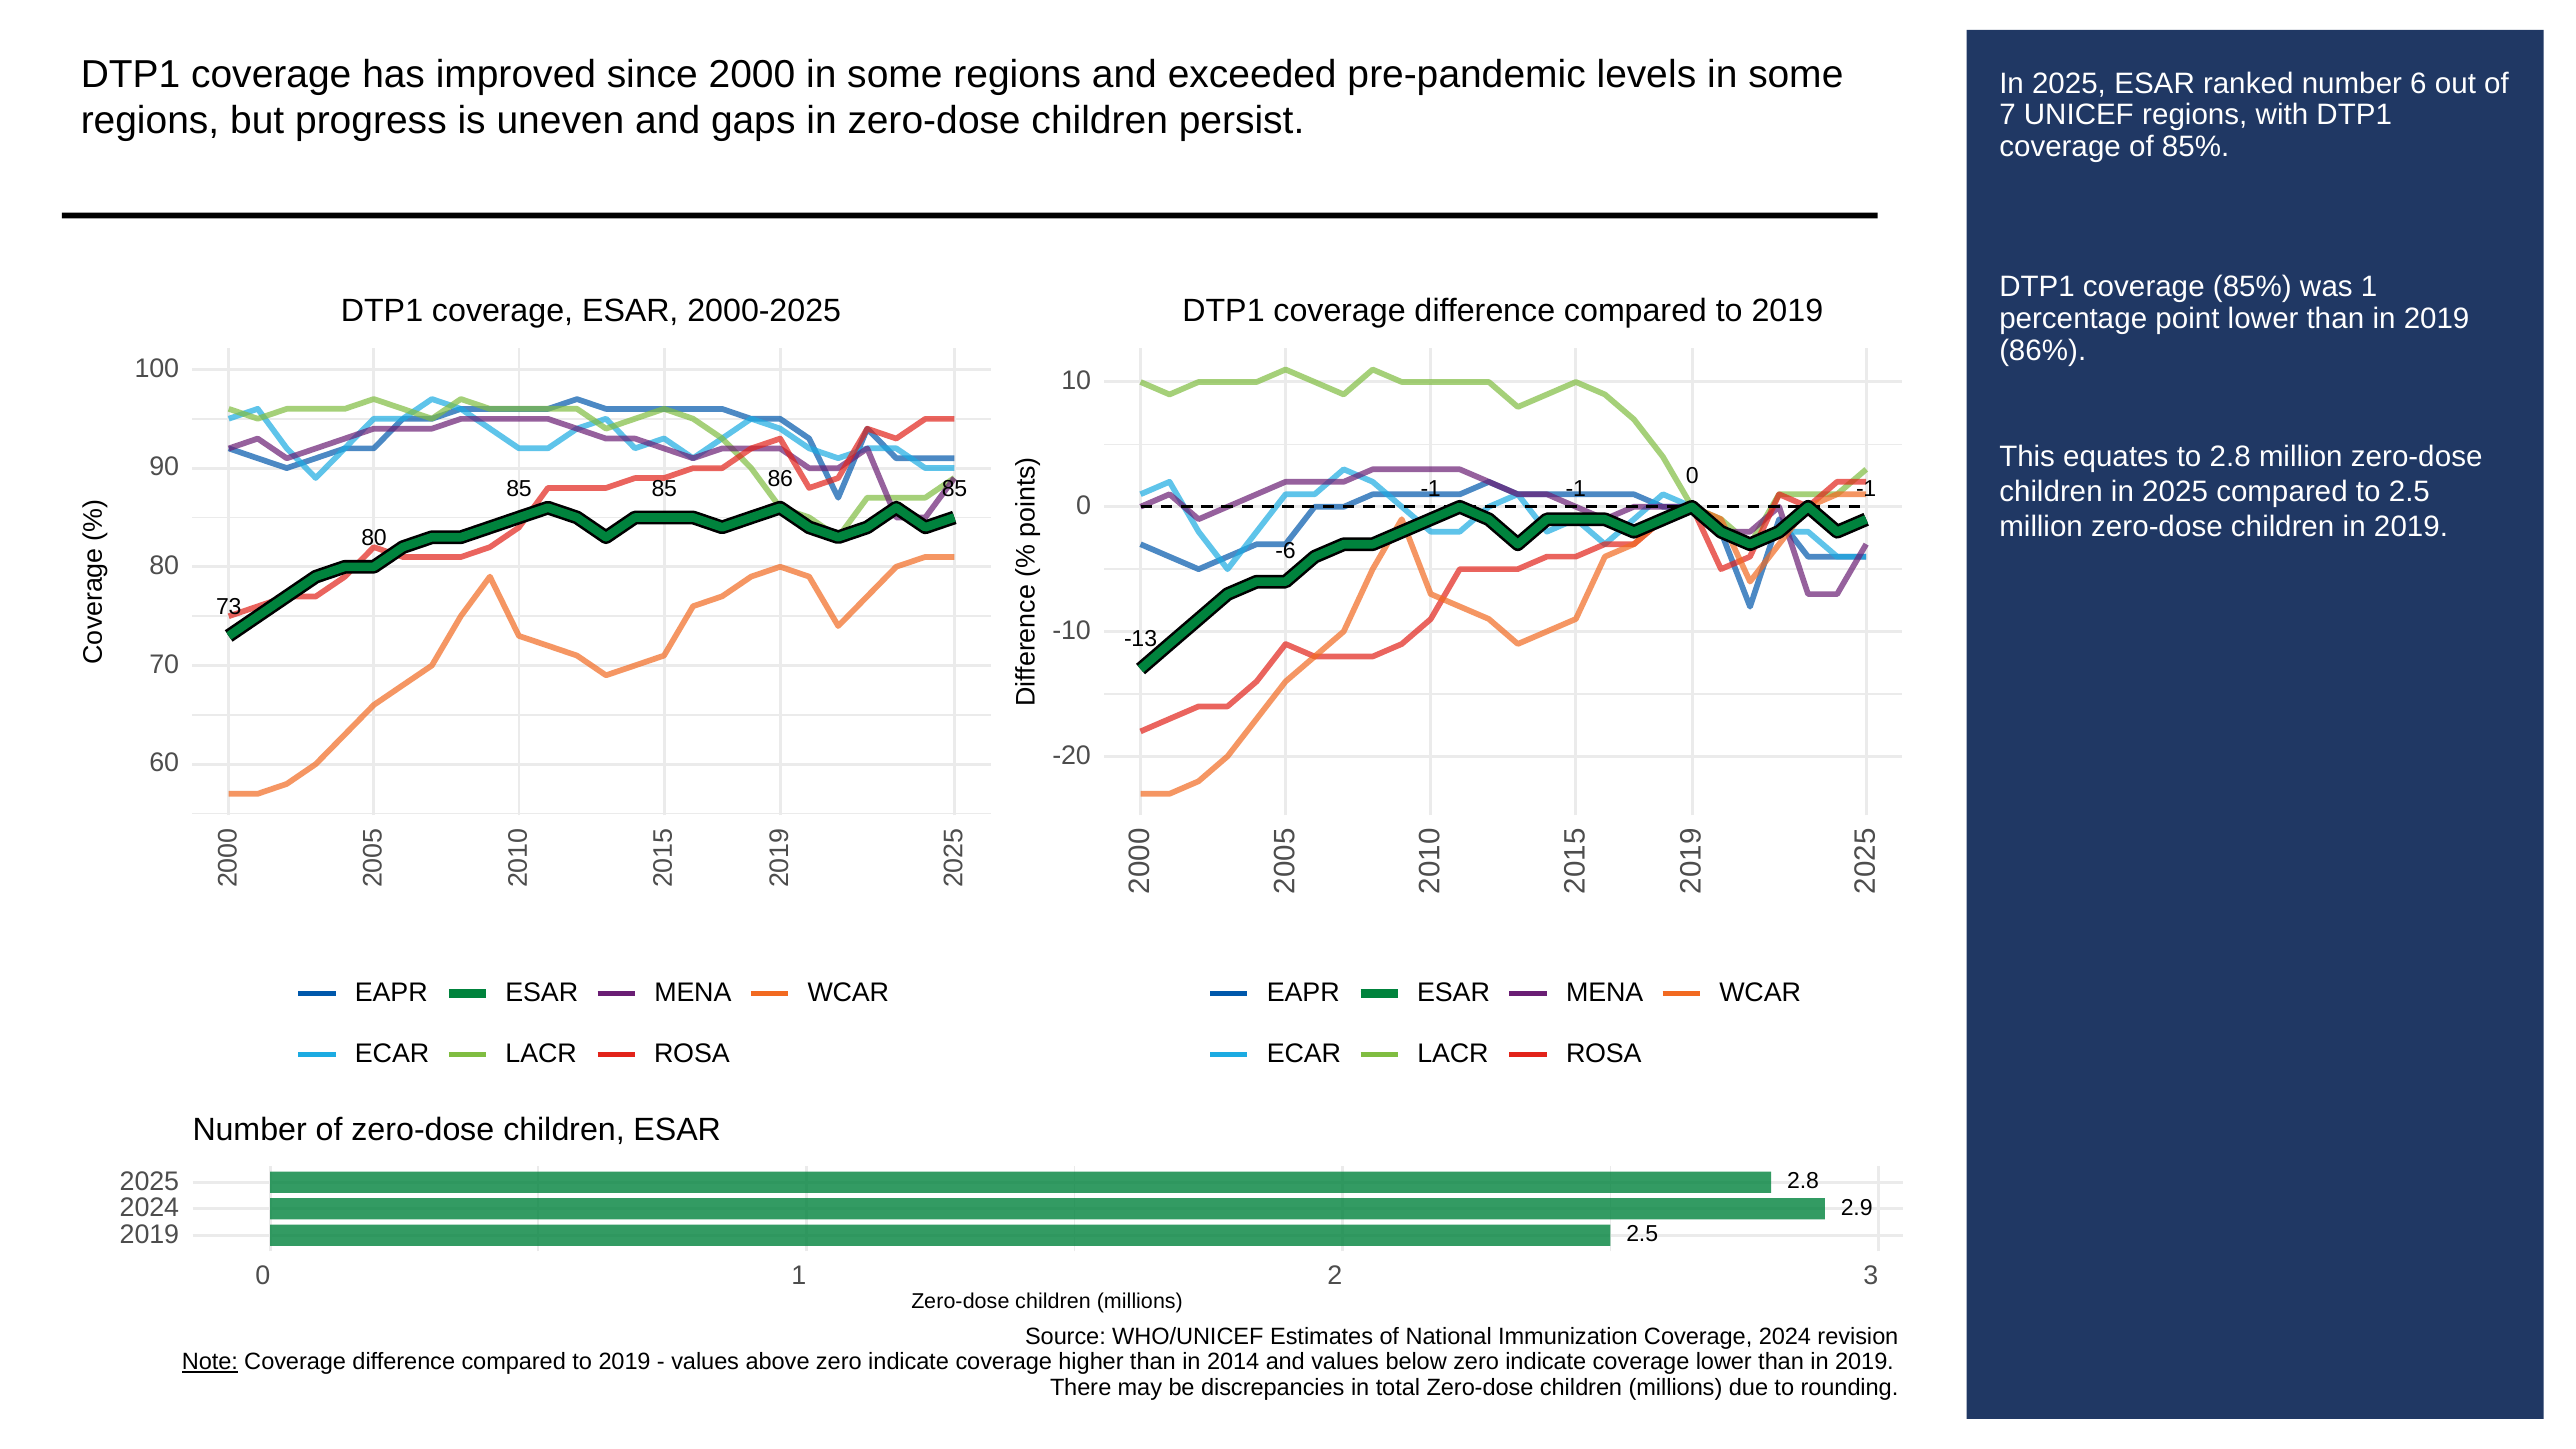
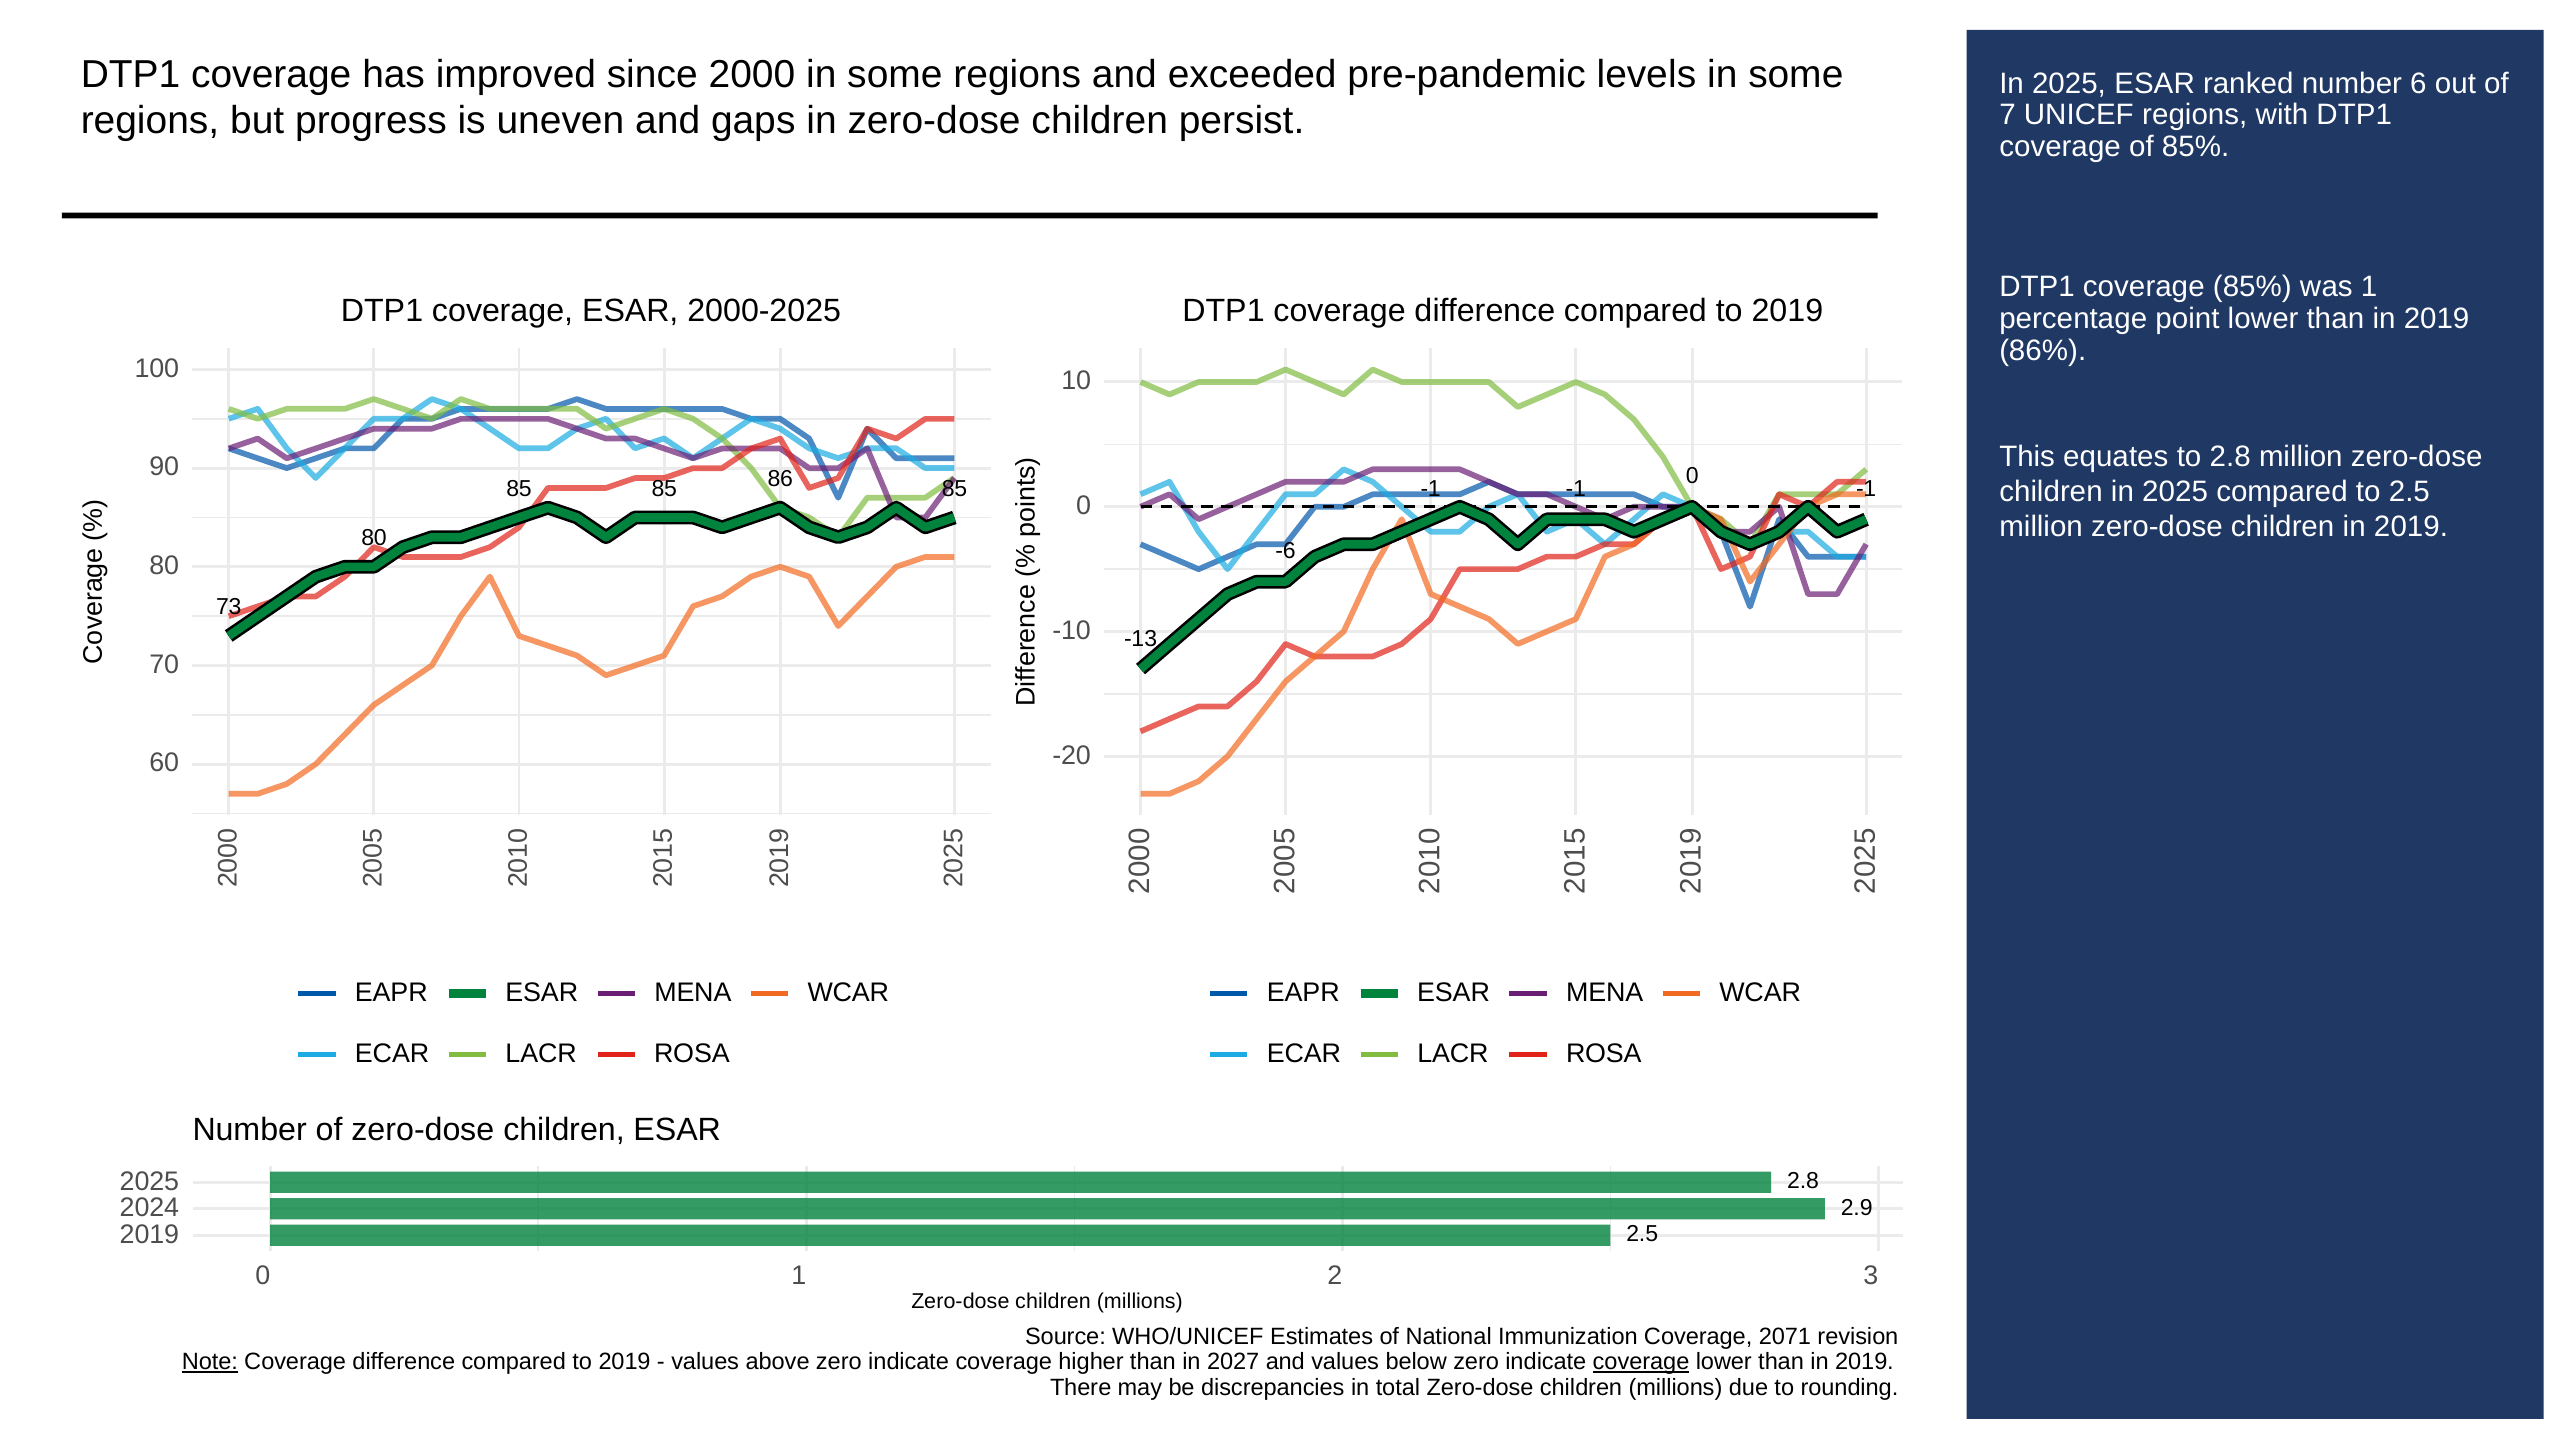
Coverage 2024: 2024 -> 2071 (1785, 1336)
2014: 2014 -> 2027 (1233, 1362)
coverage underline: none -> present (1641, 1362)
